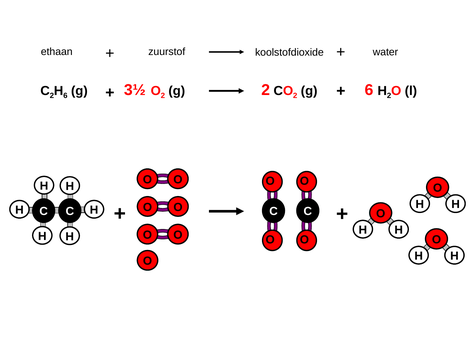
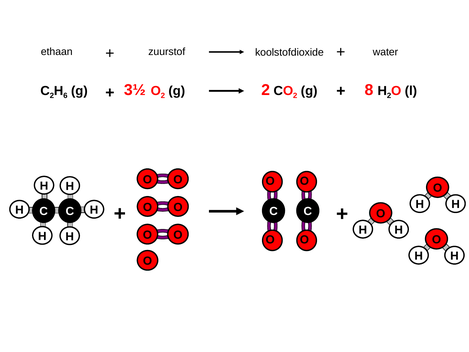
g 6: 6 -> 8 (369, 90)
